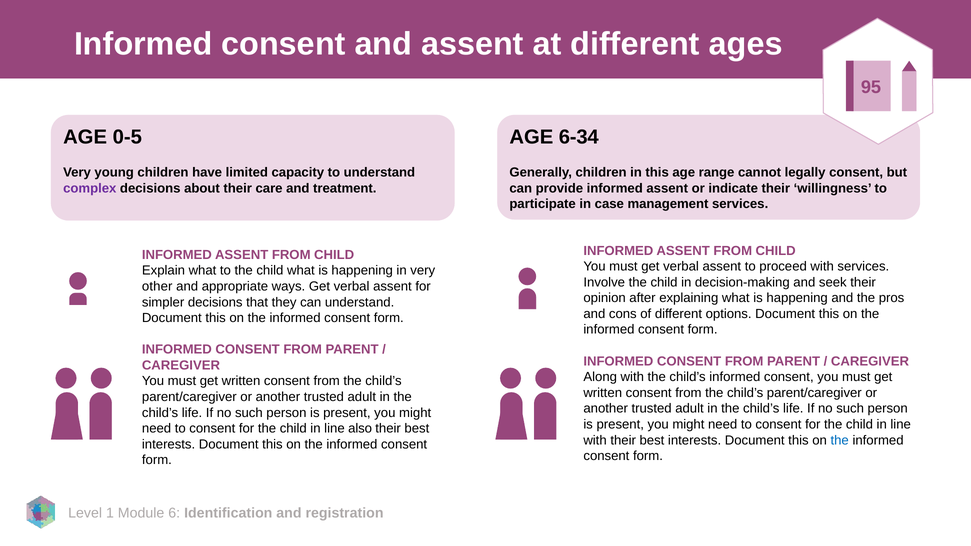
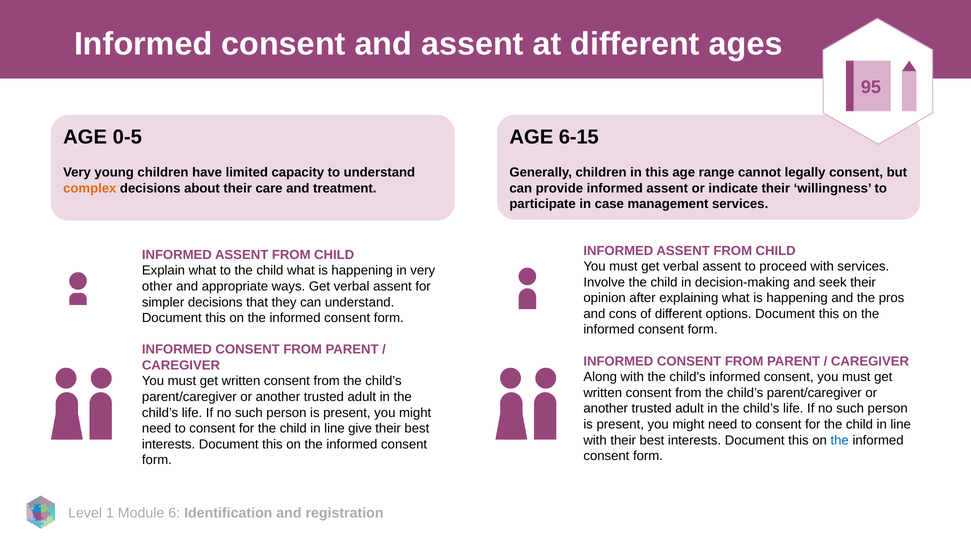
6-34: 6-34 -> 6-15 (579, 137)
complex colour: purple -> orange (90, 188)
also: also -> give (360, 429)
